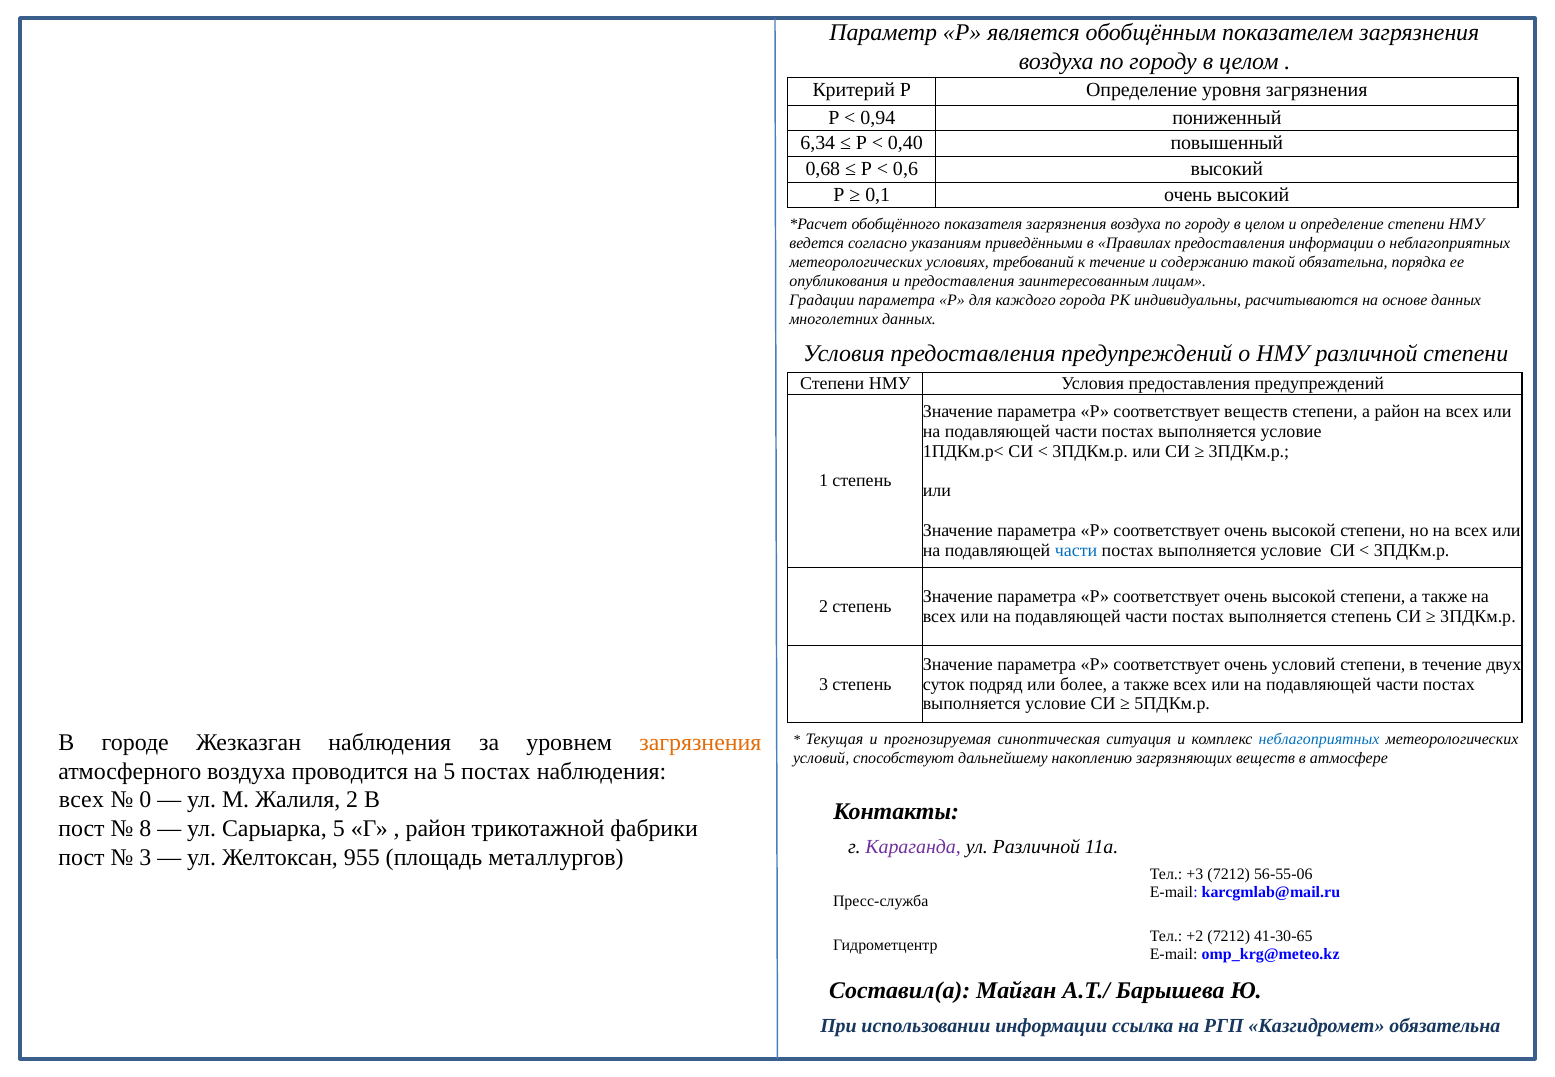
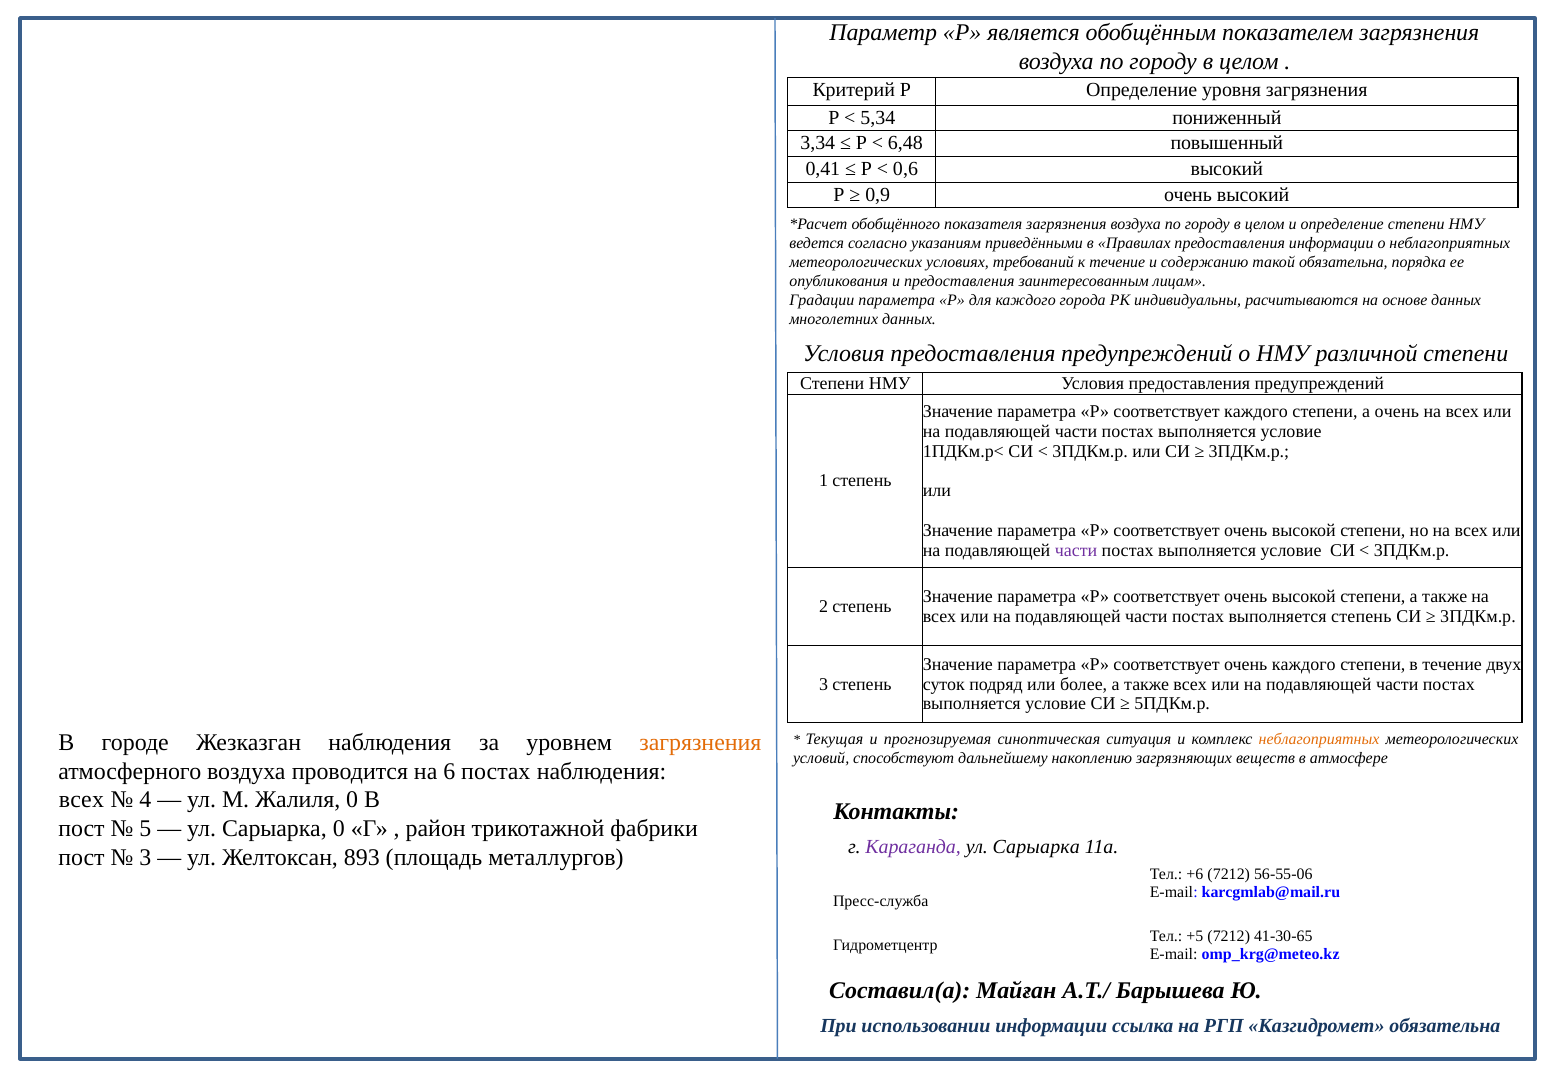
0,94: 0,94 -> 5,34 (878, 118)
6,34: 6,34 -> 3,34 (818, 143)
0,40: 0,40 -> 6,48 (905, 143)
0,68: 0,68 -> 0,41 (823, 169)
0,1: 0,1 -> 0,9 (878, 195)
соответствует веществ: веществ -> каждого (1256, 411)
а район: район -> очень (1397, 411)
части colour: blue -> purple (1076, 550)
очень условий: условий -> каждого (1304, 664)
неблагоприятных colour: blue -> orange (1319, 739)
на 5: 5 -> 6 (449, 771)
0: 0 -> 4 (145, 800)
Жалиля 2: 2 -> 0 (352, 800)
8: 8 -> 5 (145, 828)
Сарыарка 5: 5 -> 0 (339, 828)
Различной: Различной -> Сарыарка (1036, 847)
955: 955 -> 893 (362, 857)
+3: +3 -> +6 (1195, 874)
+2: +2 -> +5 (1195, 936)
